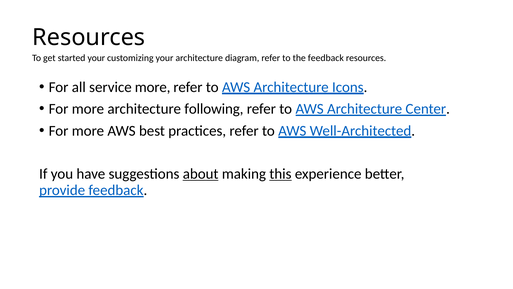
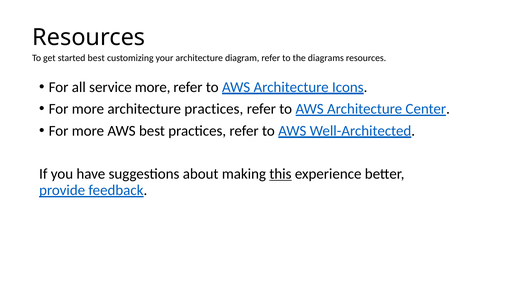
started your: your -> best (96, 58)
the feedback: feedback -> diagrams (326, 58)
architecture following: following -> practices (214, 109)
about underline: present -> none (201, 174)
